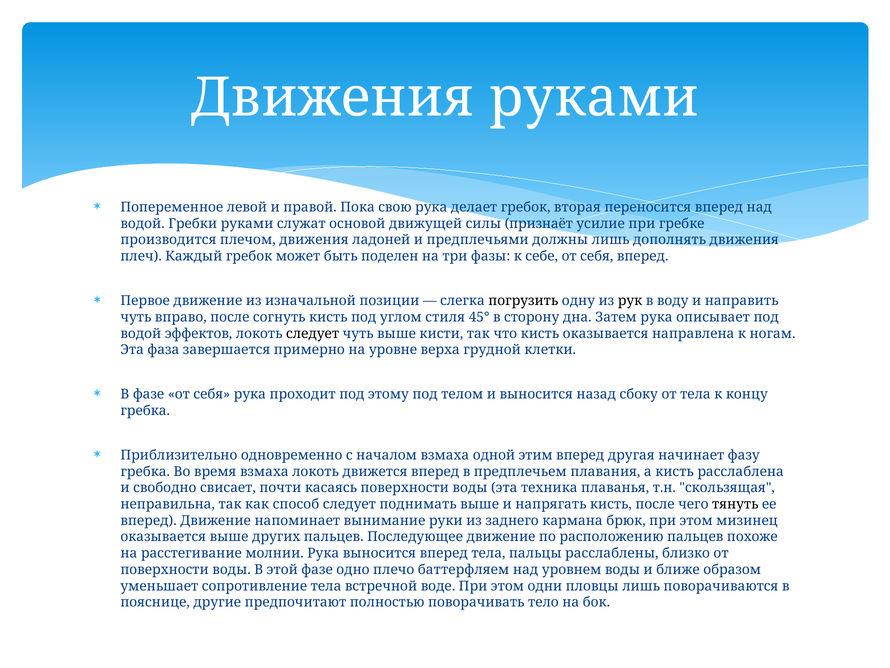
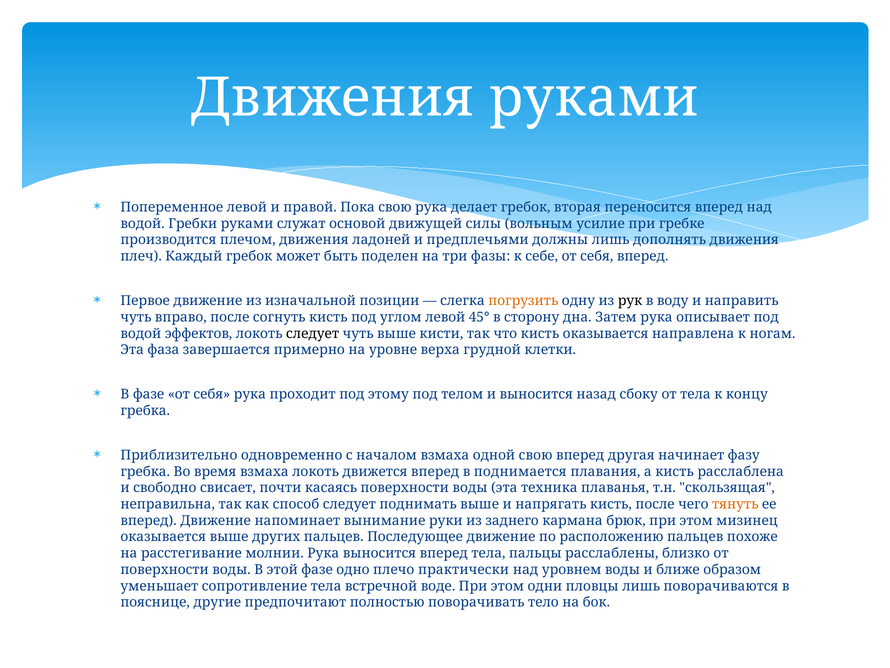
признаёт: признаёт -> вольным (539, 223)
погрузить colour: black -> orange (523, 301)
углом стиля: стиля -> левой (445, 317)
одной этим: этим -> свою (536, 455)
предплечьем: предплечьем -> поднимается (520, 471)
тянуть colour: black -> orange (735, 504)
баттерфляем: баттерфляем -> практически (464, 569)
